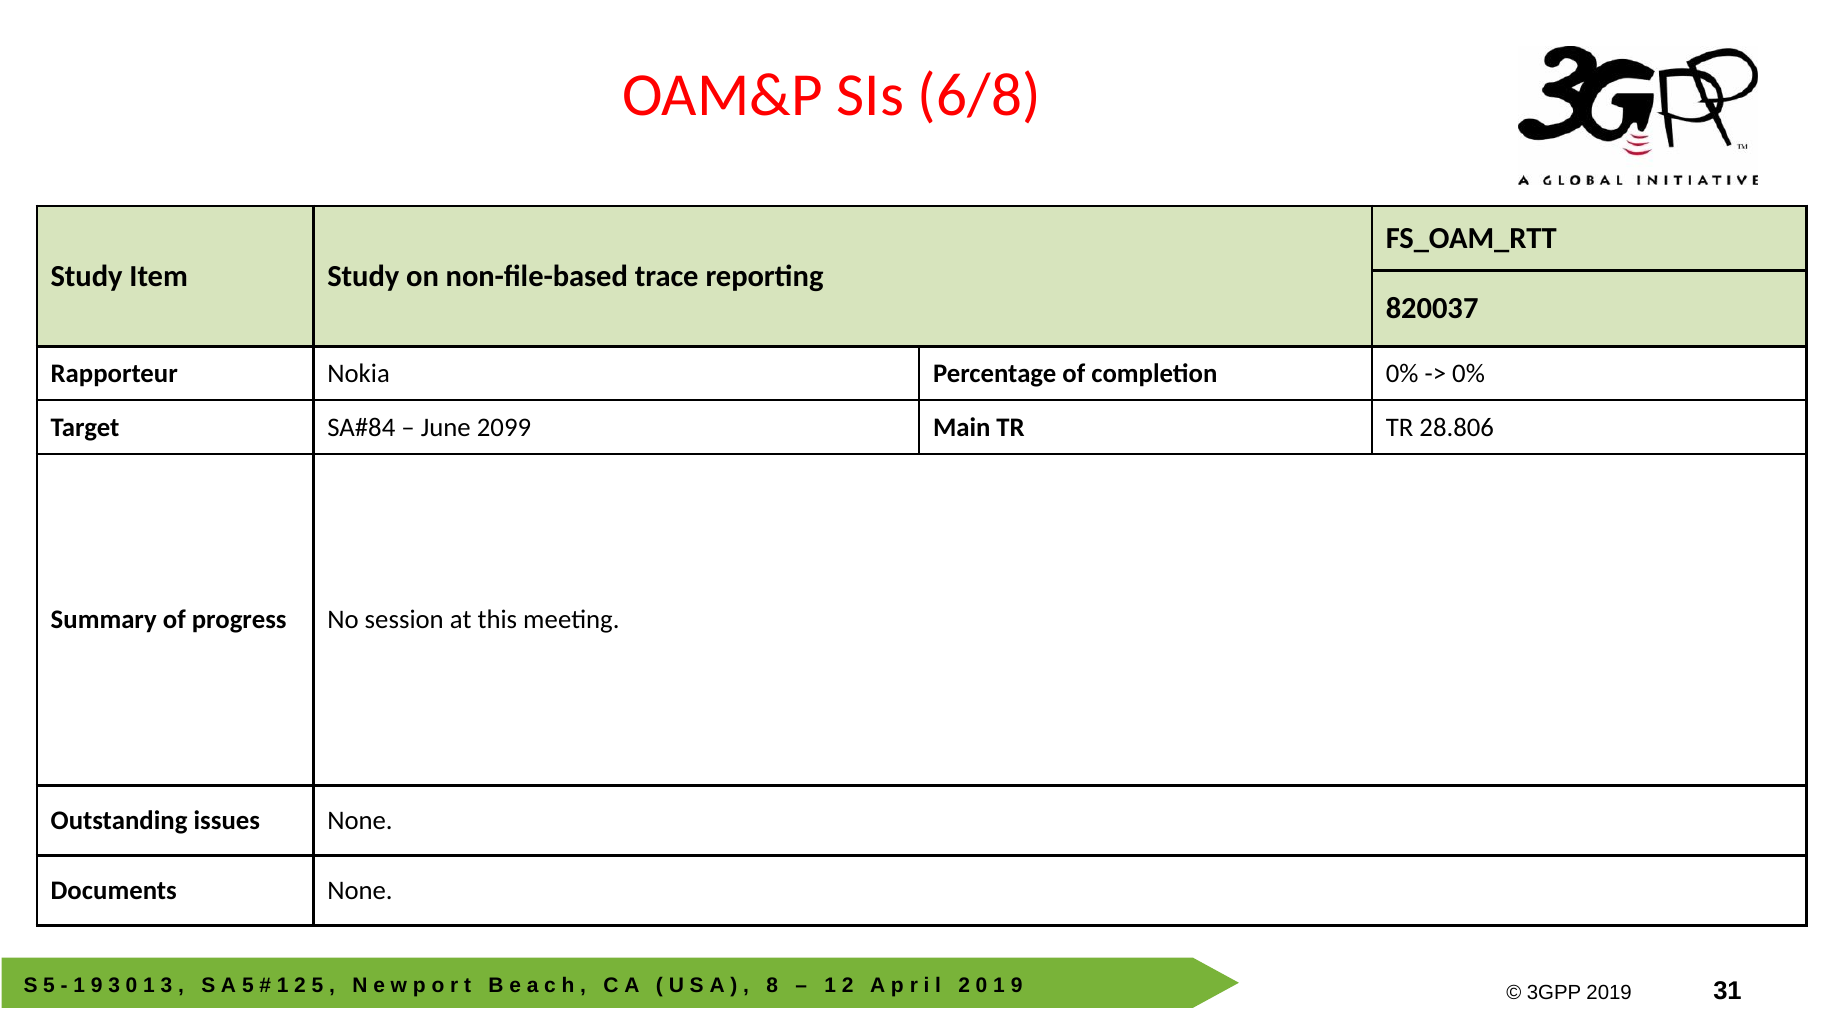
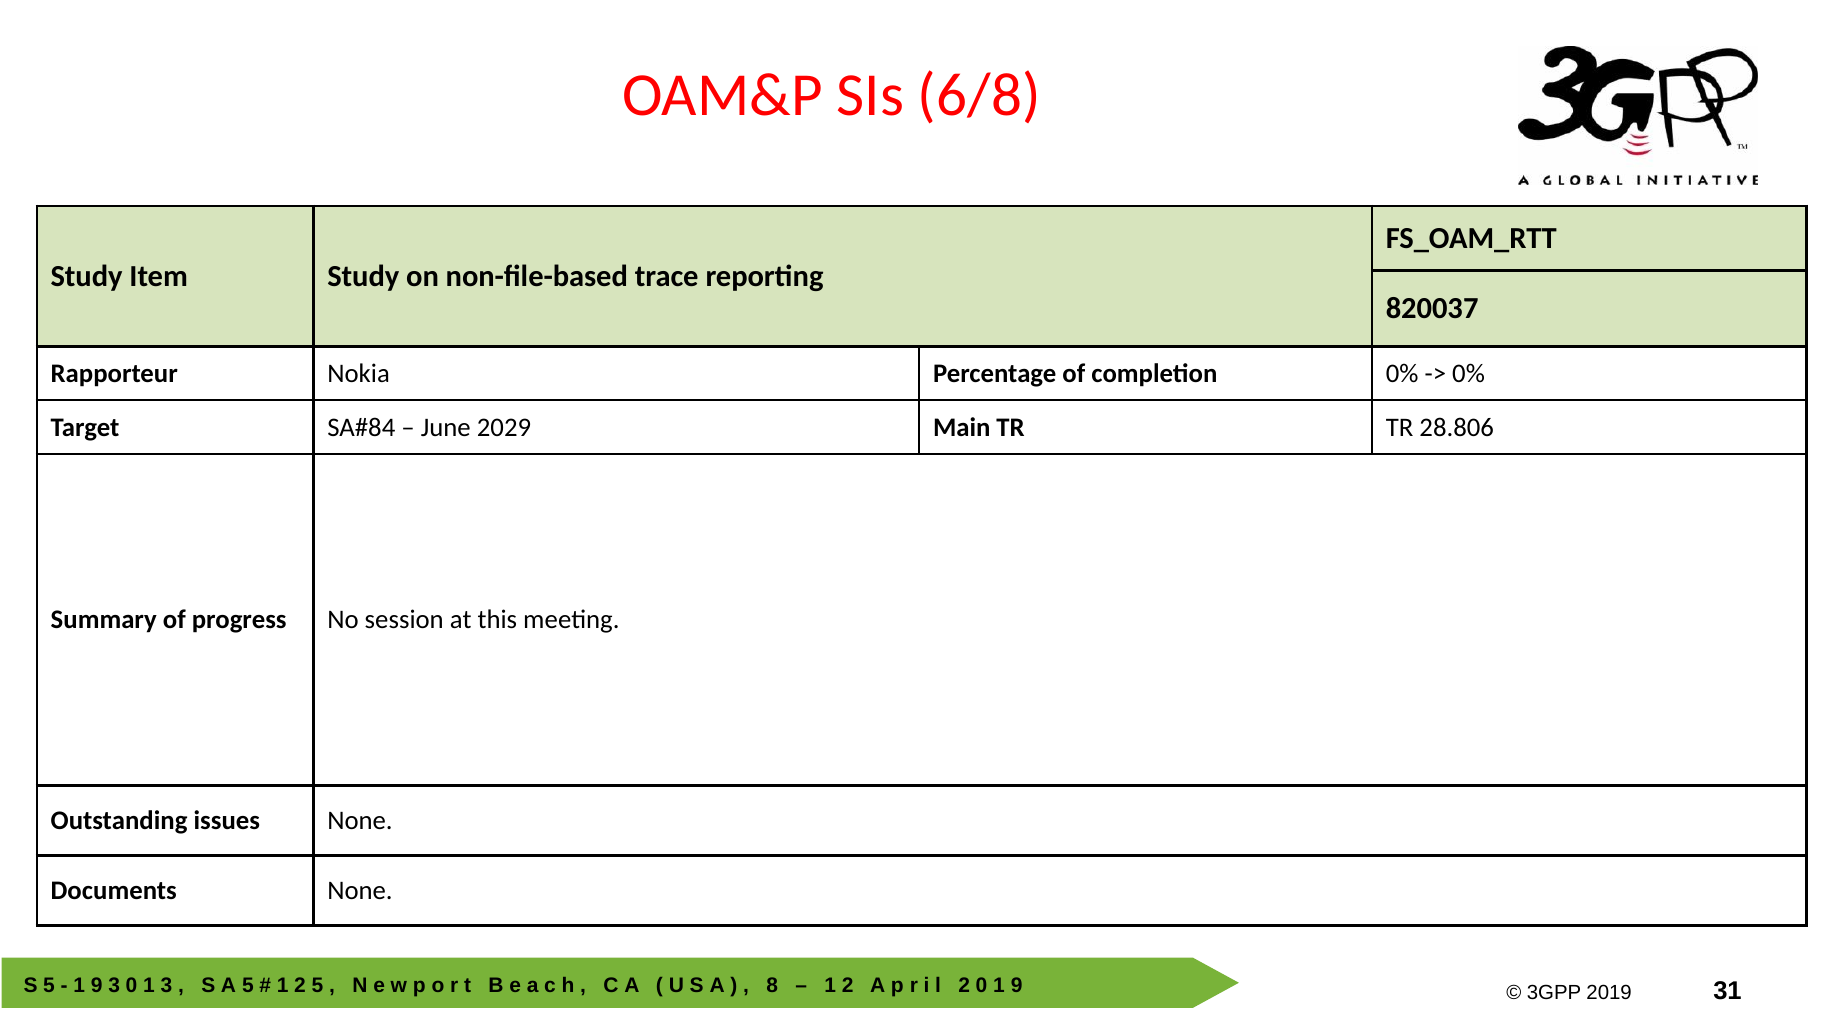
2099: 2099 -> 2029 (504, 427)
